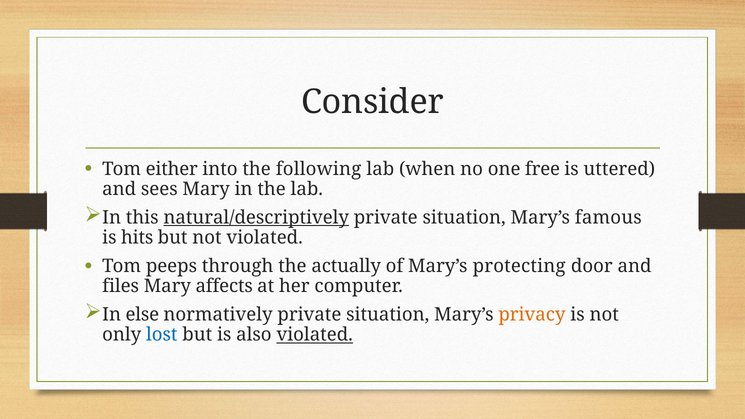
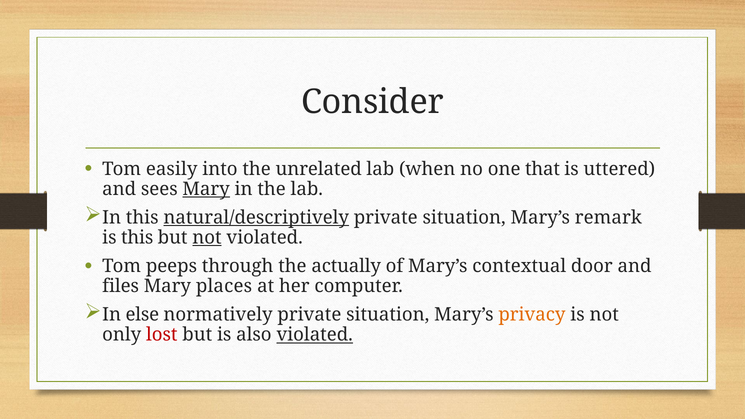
either: either -> easily (172, 169)
following: following -> unrelated (319, 169)
free: free -> that (543, 169)
Mary underline: none -> present (206, 189)
famous: famous -> remark (608, 218)
is hits: hits -> this (137, 238)
not underline: none -> present (207, 238)
protecting: protecting -> contextual (519, 266)
affects: affects -> places (224, 286)
lost colour: blue -> red (162, 335)
